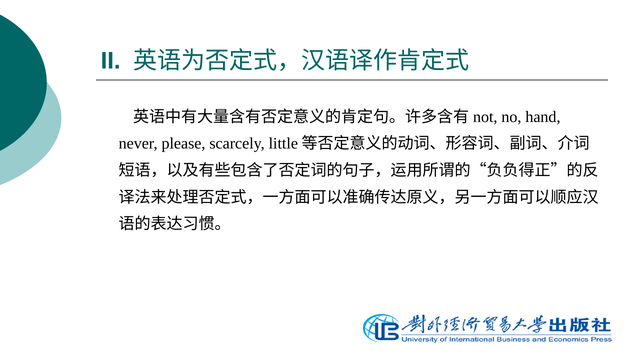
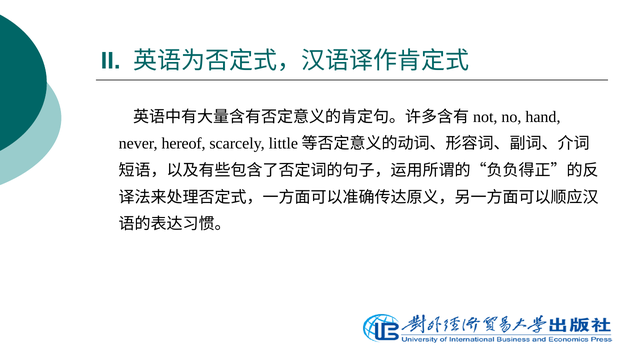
please: please -> hereof (184, 144)
